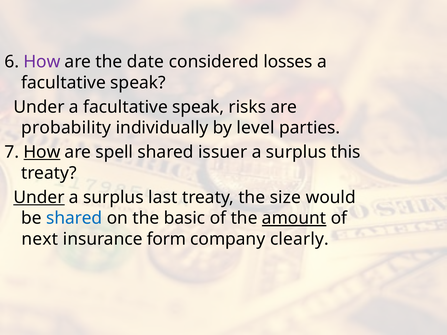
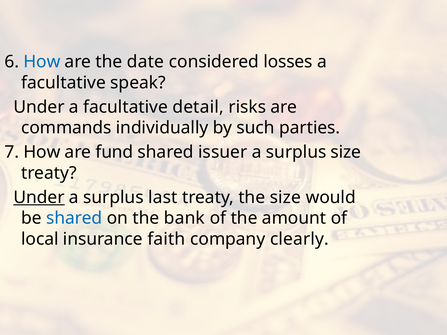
How colour: purple -> blue (42, 62)
Under a facultative speak: speak -> detail (198, 107)
probability: probability -> commands (66, 128)
level: level -> such (256, 128)
How underline: present -> none (42, 152)
spell: spell -> fund (114, 152)
surplus this: this -> size (346, 152)
basic: basic -> bank (184, 218)
amount underline: present -> none (294, 218)
next: next -> local (40, 239)
form: form -> faith (166, 239)
